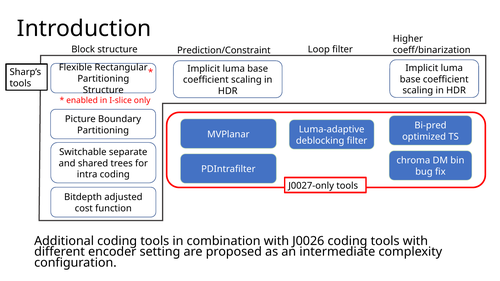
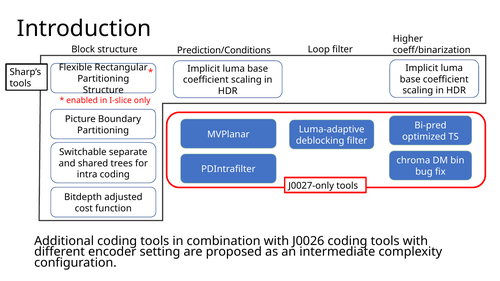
Prediction/Constraint: Prediction/Constraint -> Prediction/Conditions (224, 50)
